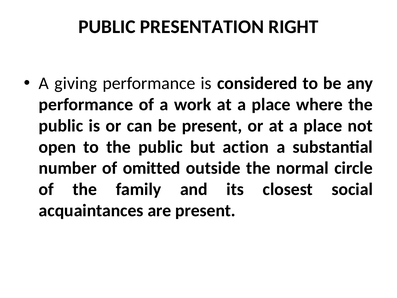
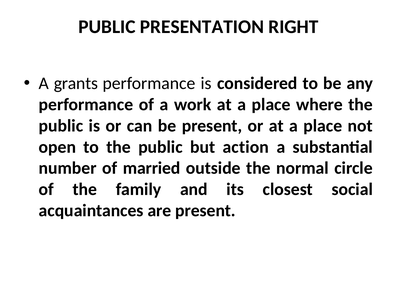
giving: giving -> grants (76, 83)
omitted: omitted -> married (152, 168)
